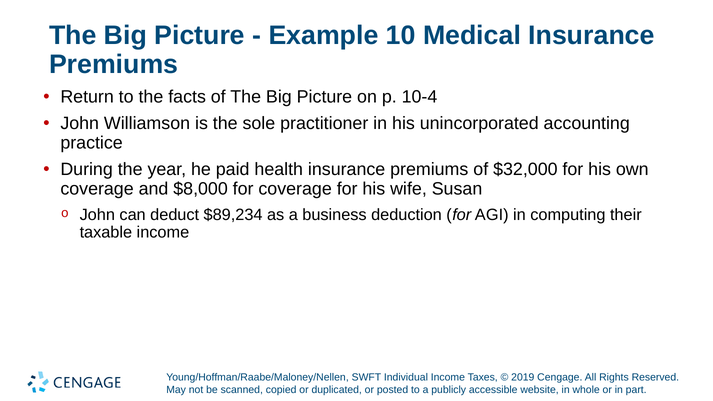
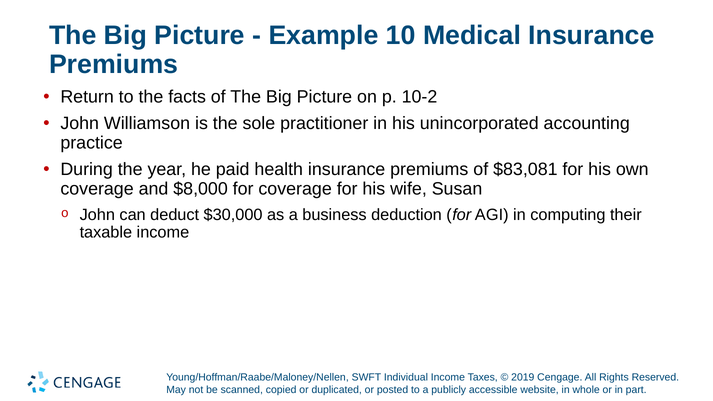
10-4: 10-4 -> 10-2 (419, 97)
$32,000: $32,000 -> $83,081 (525, 170)
$89,234: $89,234 -> $30,000 (233, 215)
